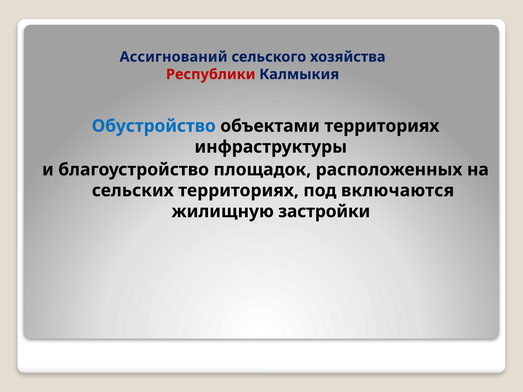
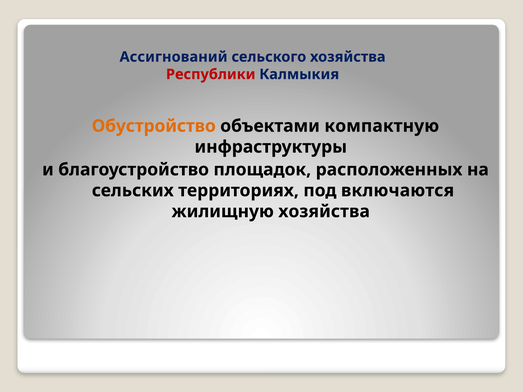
Обустройство colour: blue -> orange (154, 126)
объектами территориях: территориях -> компактную (382, 126)
жилищную застройки: застройки -> хозяйства (324, 212)
